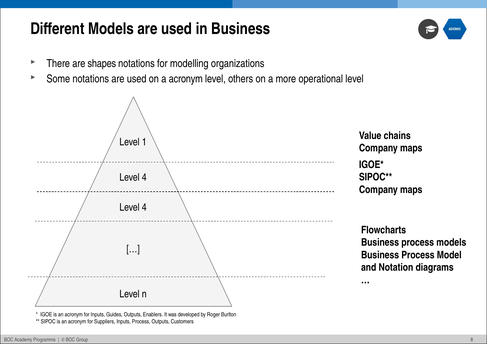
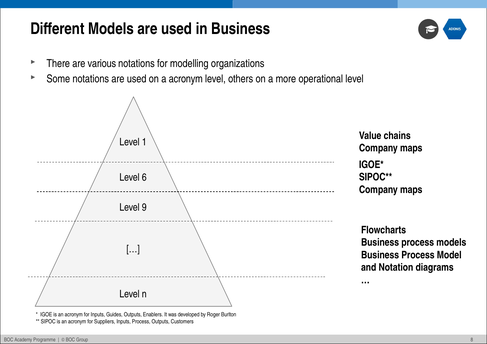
shapes: shapes -> various (102, 64)
4: 4 -> 6 (144, 177)
4: 4 -> 9 (144, 207)
